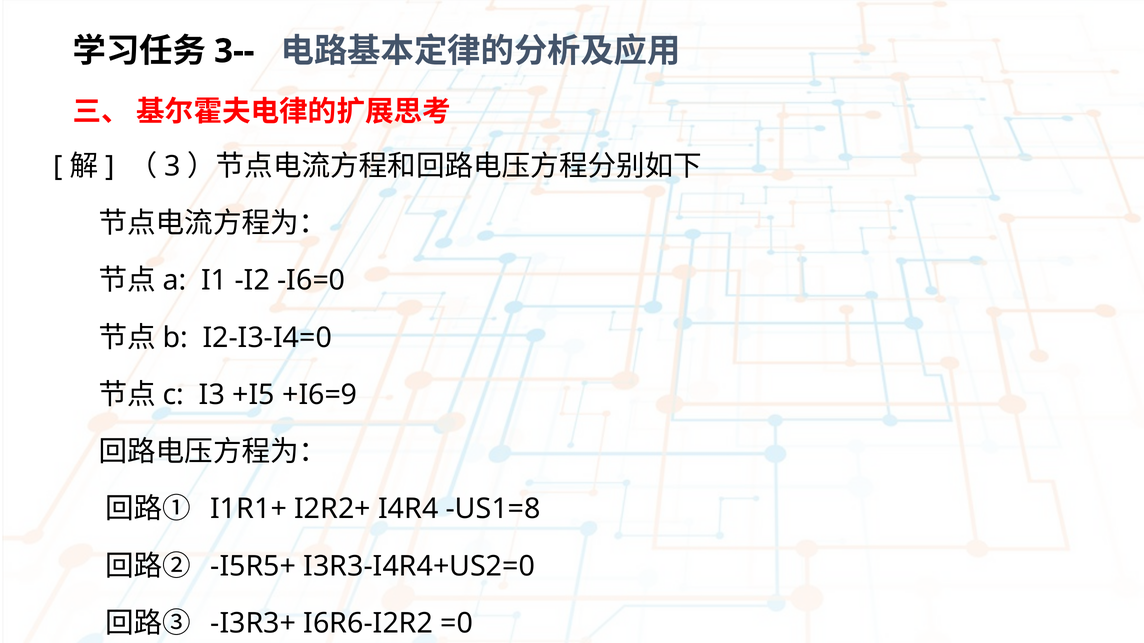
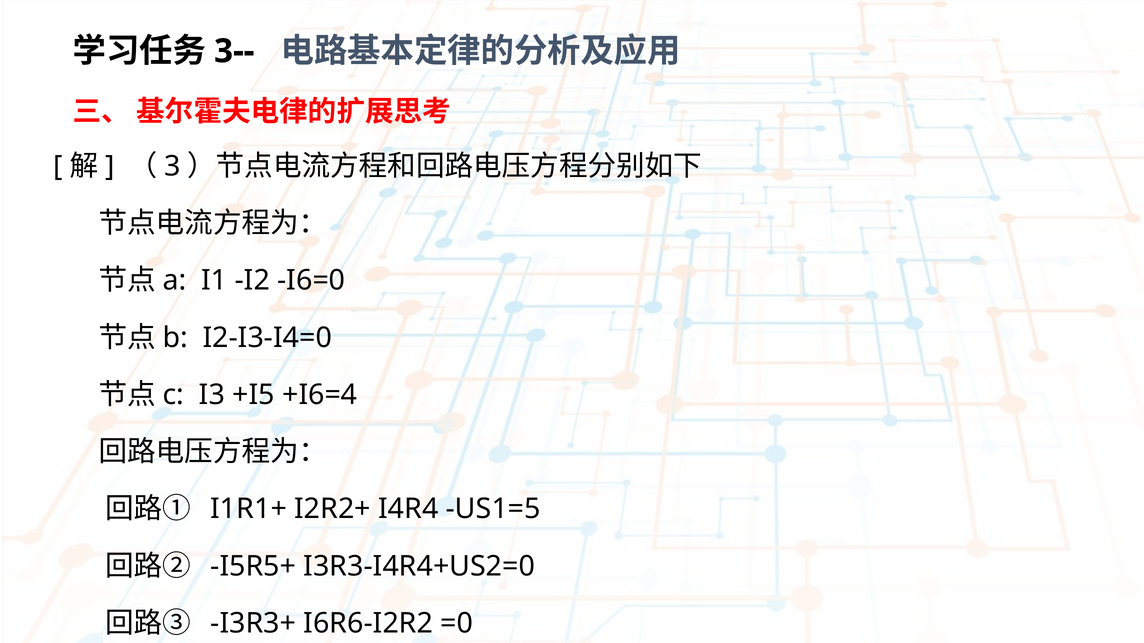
+I6=9: +I6=9 -> +I6=4 (320, 395)
US1=8: US1=8 -> US1=5 (493, 509)
